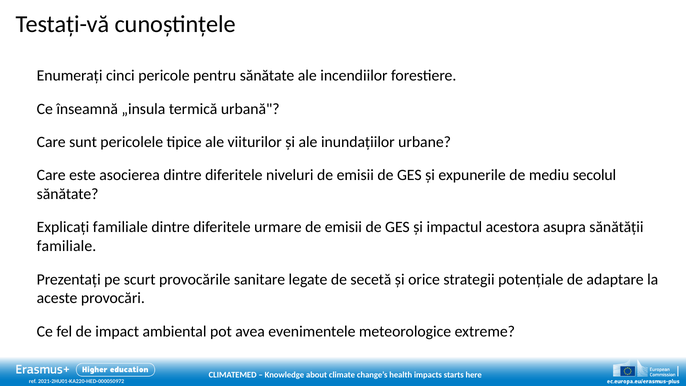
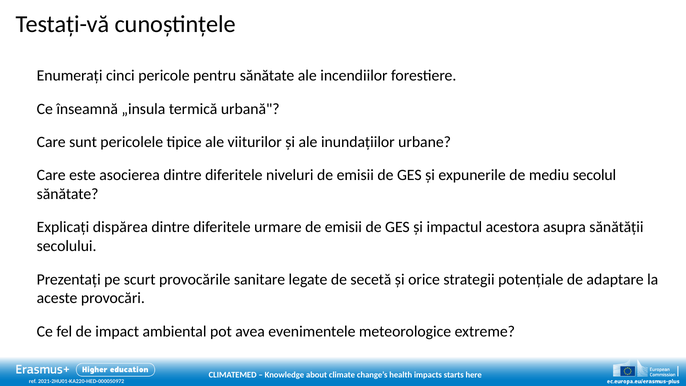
Explicați familiale: familiale -> dispărea (120, 227)
familiale: familiale -> secolului (67, 246)
